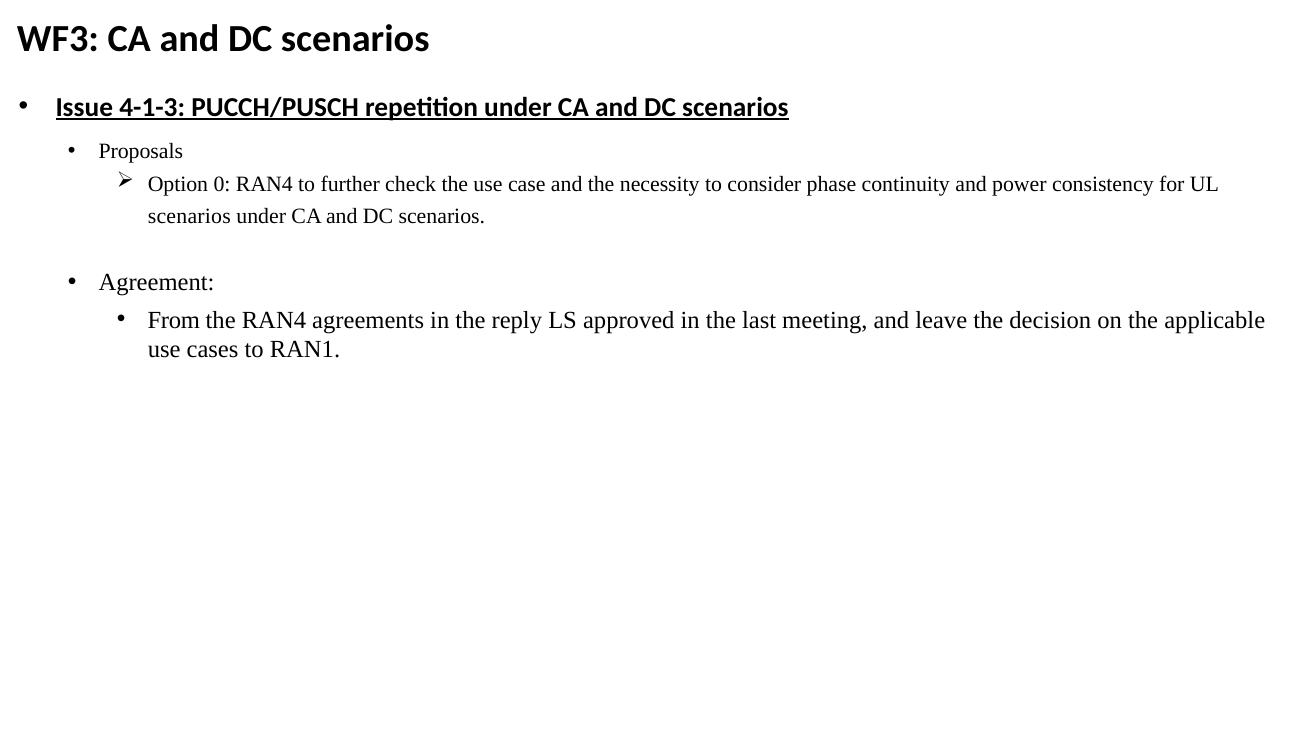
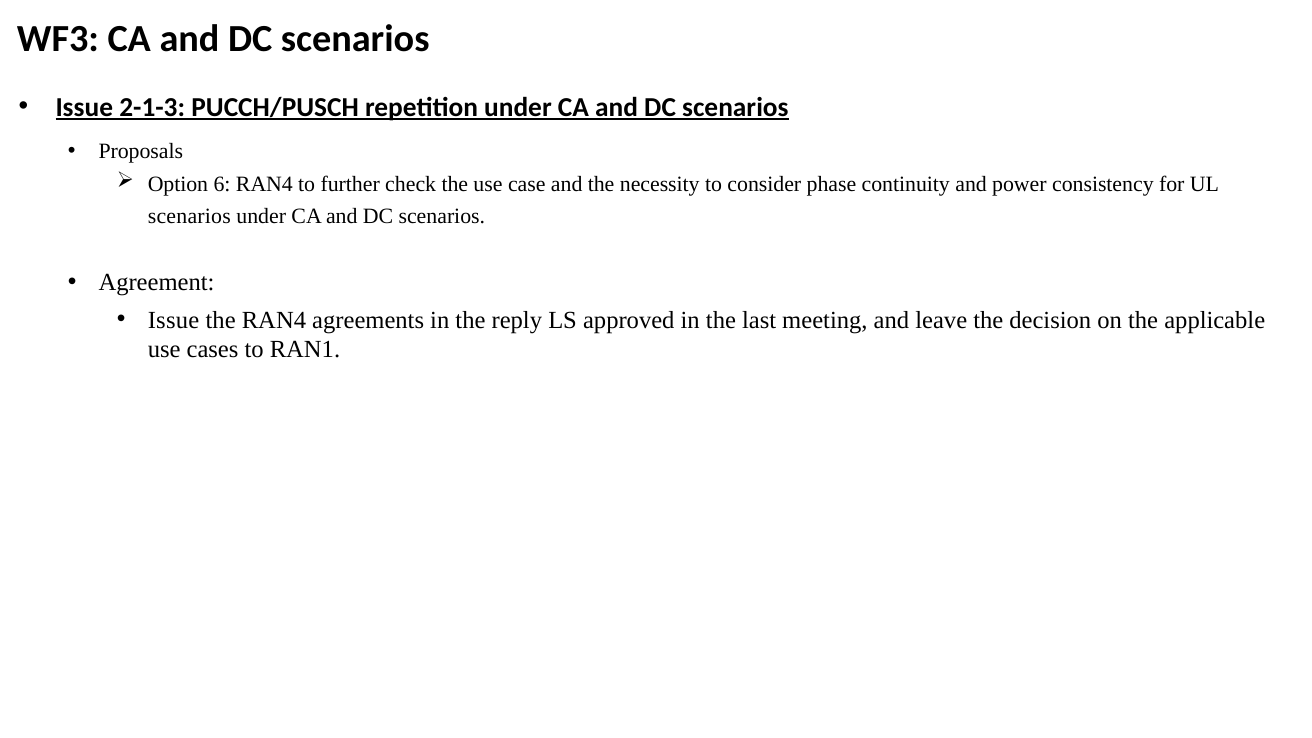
4-1-3: 4-1-3 -> 2-1-3 (152, 107)
0: 0 -> 6 (222, 184)
From: From -> Issue (174, 320)
